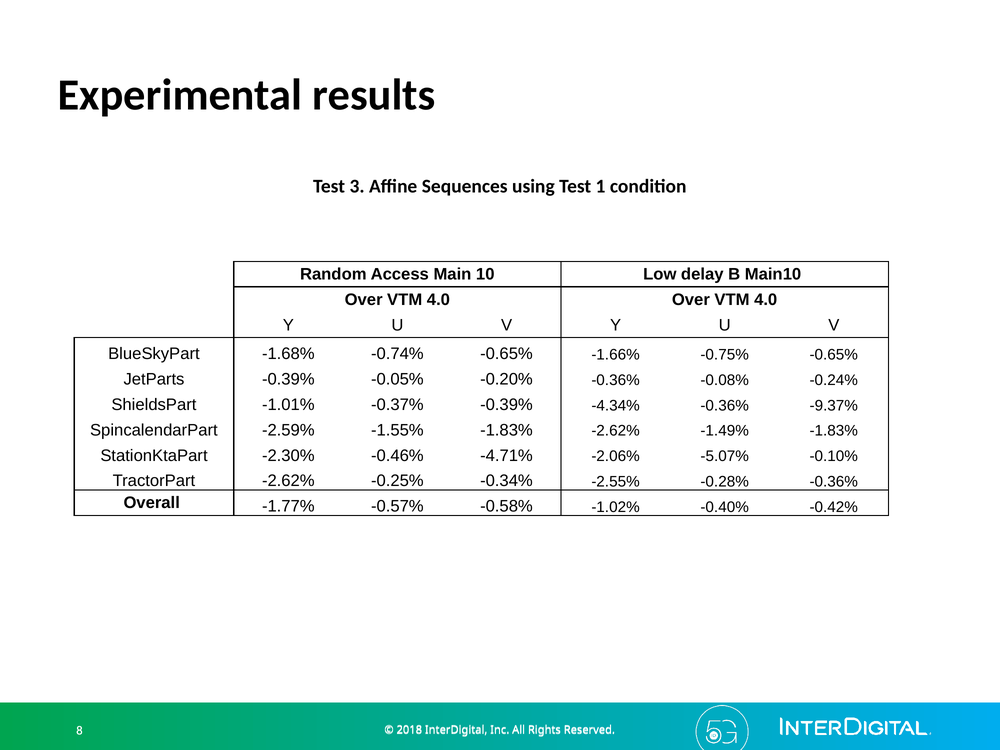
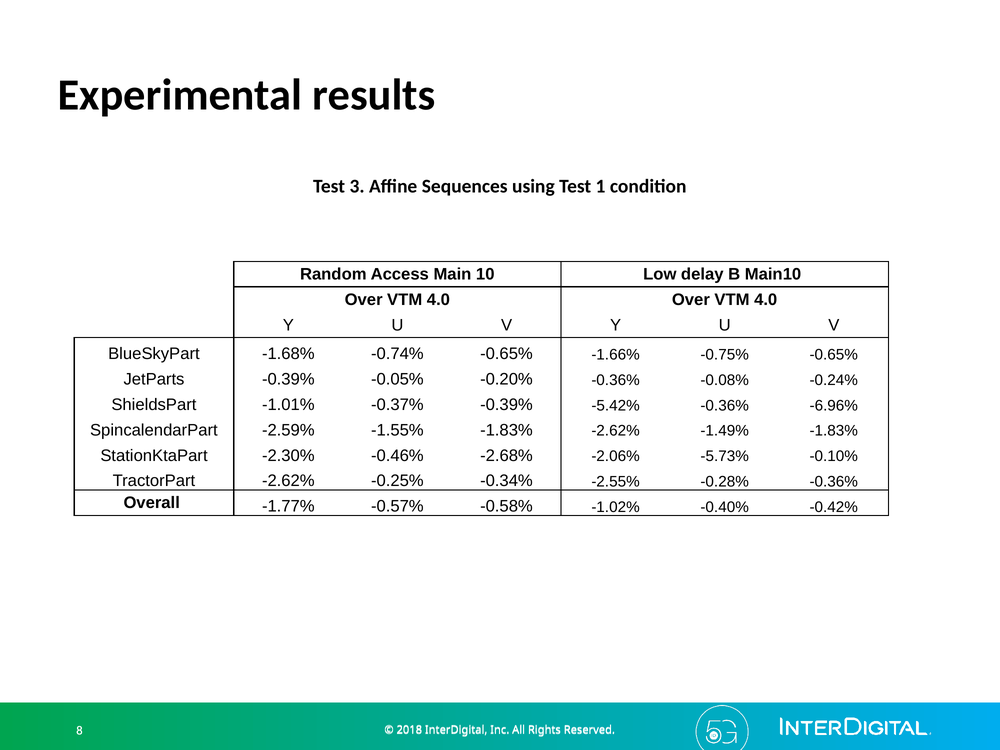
-4.34%: -4.34% -> -5.42% (616, 406)
-9.37%: -9.37% -> -6.96% (834, 406)
-4.71%: -4.71% -> -2.68% (506, 456)
-5.07%: -5.07% -> -5.73% (725, 456)
